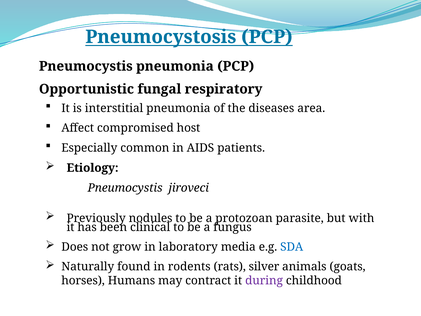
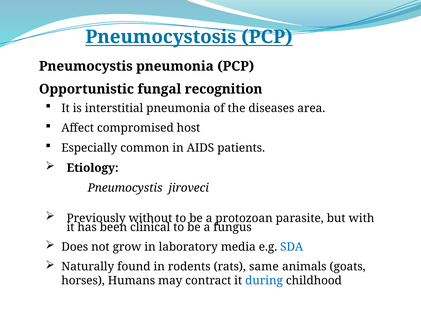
respiratory: respiratory -> recognition (224, 89)
nodules: nodules -> without (151, 218)
silver: silver -> same (264, 267)
during colour: purple -> blue (264, 281)
